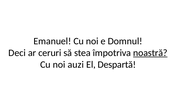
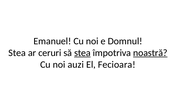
Deci: Deci -> Stea (17, 53)
stea underline: none -> present (82, 53)
Despartă: Despartă -> Fecioara (117, 65)
